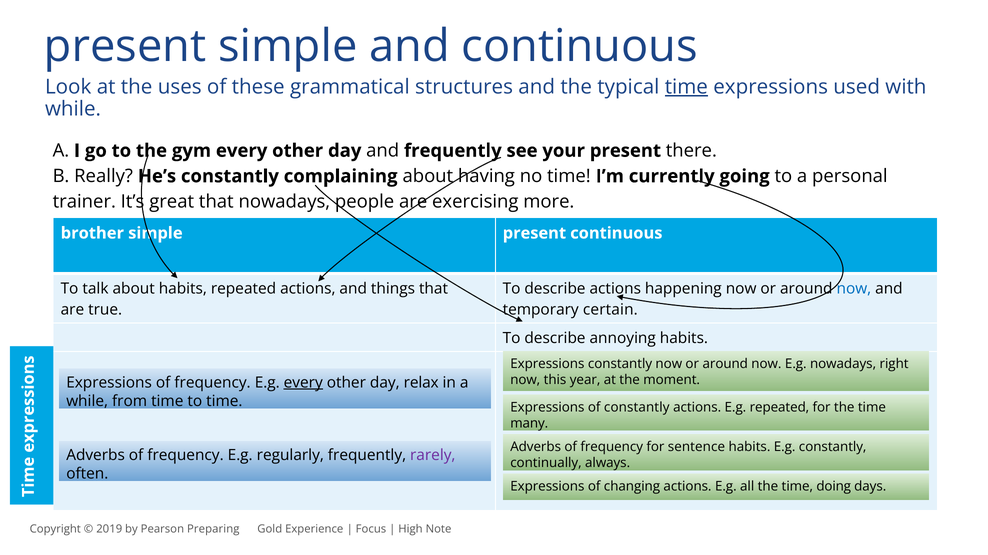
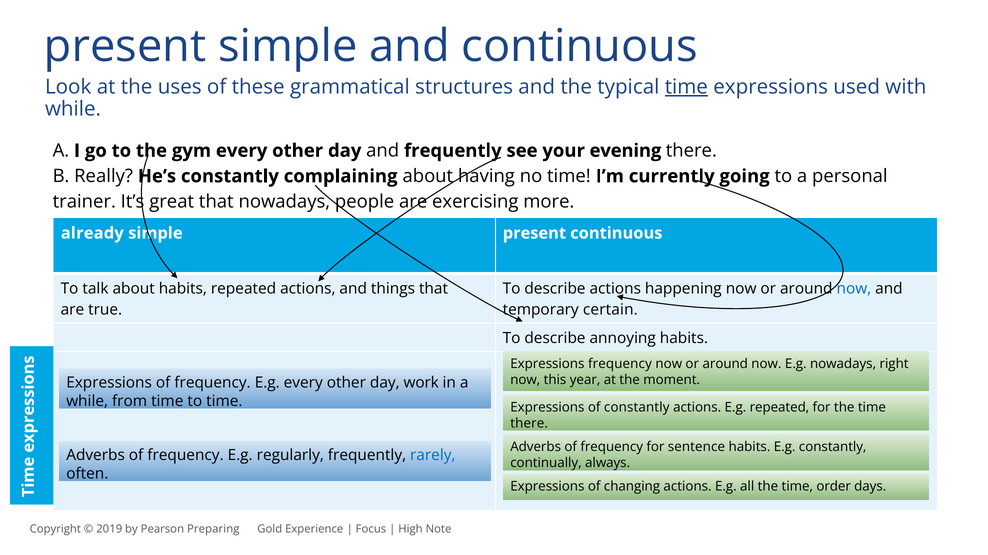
your present: present -> evening (625, 151)
brother: brother -> already (92, 233)
Expressions constantly: constantly -> frequency (620, 364)
every underline: present -> none (303, 383)
relax: relax -> work (421, 383)
many: many -> there (529, 424)
rarely colour: purple -> blue (433, 456)
doing: doing -> order (834, 487)
